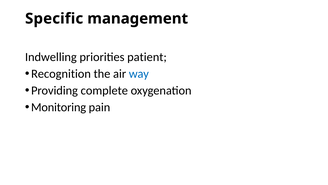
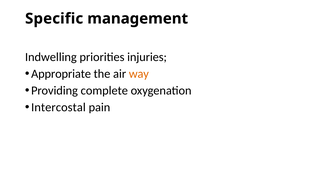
patient: patient -> injuries (147, 57)
Recognition: Recognition -> Appropriate (61, 74)
way colour: blue -> orange (139, 74)
Monitoring: Monitoring -> Intercostal (58, 107)
